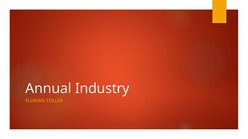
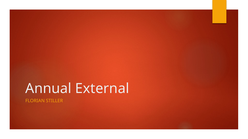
Industry: Industry -> External (102, 89)
